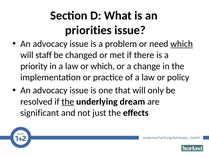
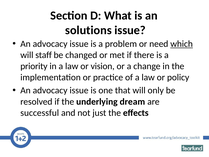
priorities: priorities -> solutions (88, 30)
or which: which -> vision (103, 66)
the underline: present -> none (68, 101)
significant: significant -> successful (40, 113)
